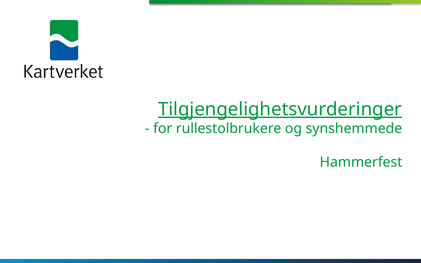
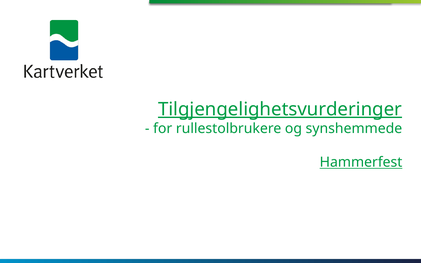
Hammerfest underline: none -> present (361, 162)
